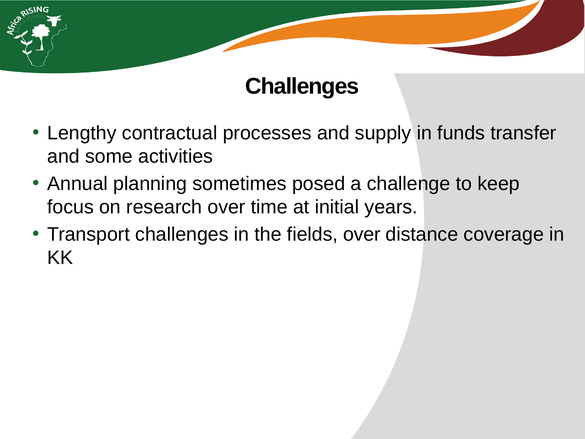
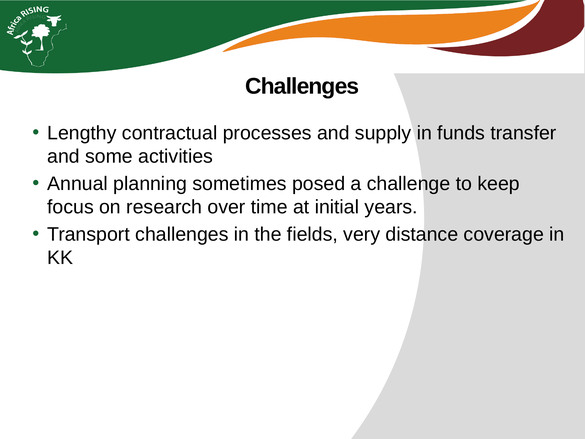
fields over: over -> very (362, 234)
